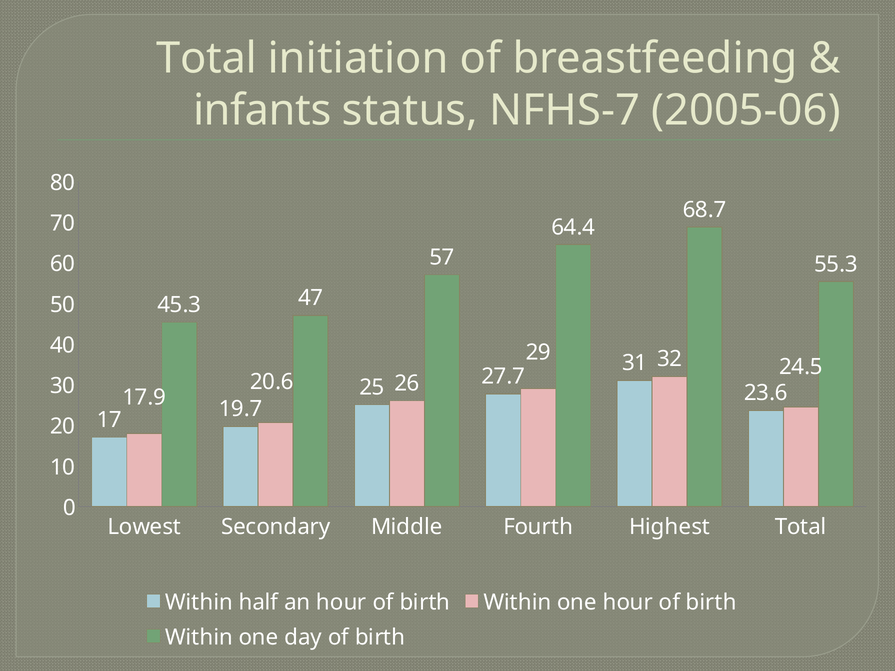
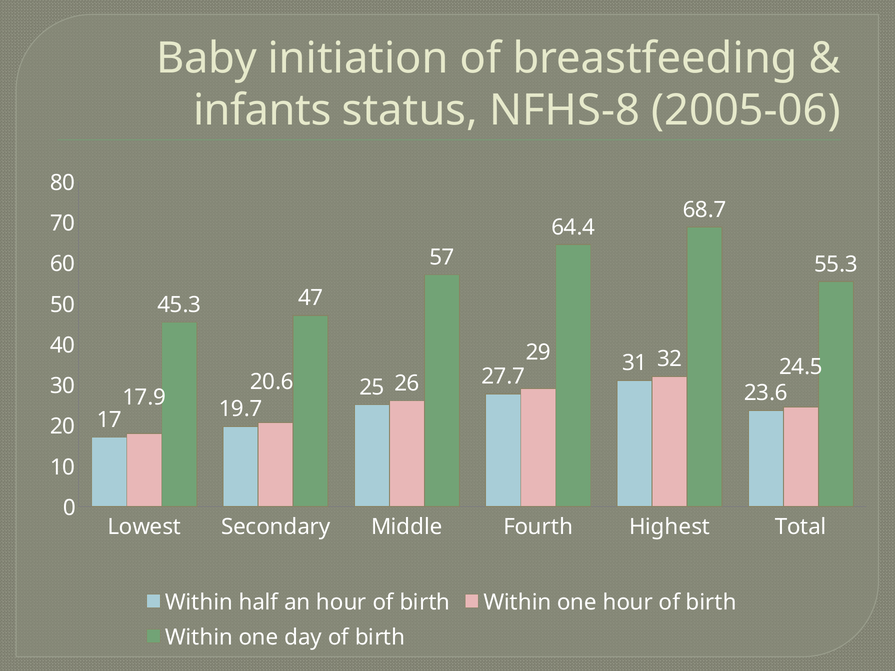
Total: Total -> Baby (207, 58)
NFHS-7: NFHS-7 -> NFHS-8 (565, 111)
